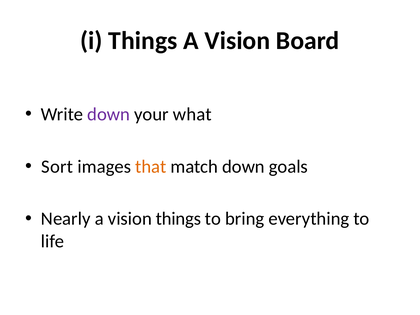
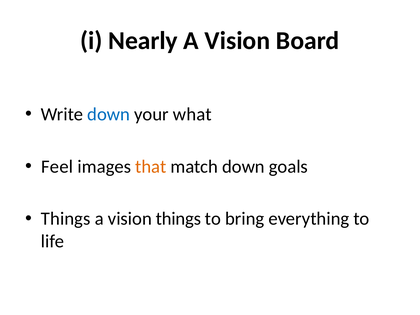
i Things: Things -> Nearly (143, 41)
down colour: purple -> blue (109, 114)
Sort: Sort -> Feel (57, 167)
Nearly: Nearly -> Things (66, 219)
